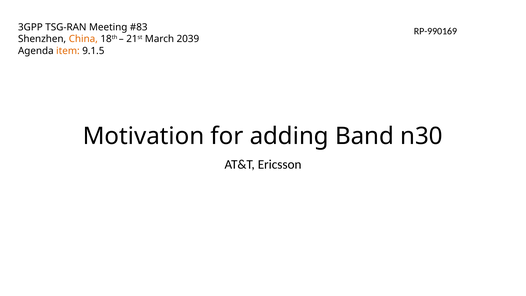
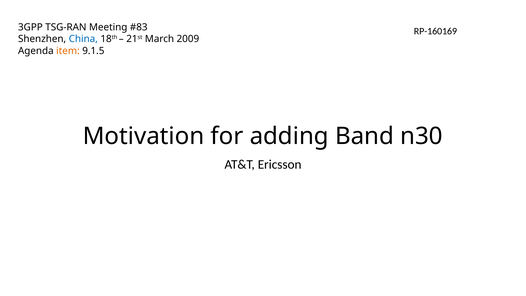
RP-990169: RP-990169 -> RP-160169 (435, 31)
China colour: orange -> blue (83, 39)
2039: 2039 -> 2009 (188, 39)
